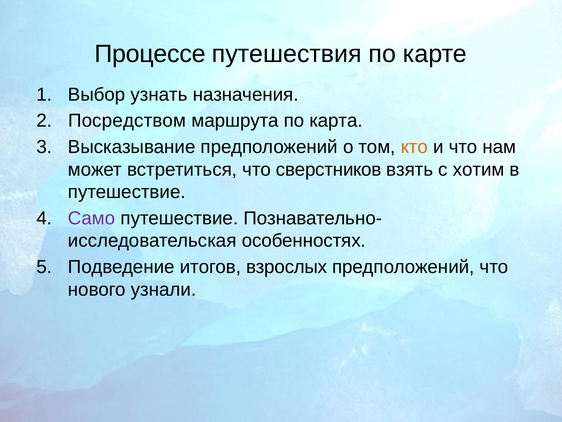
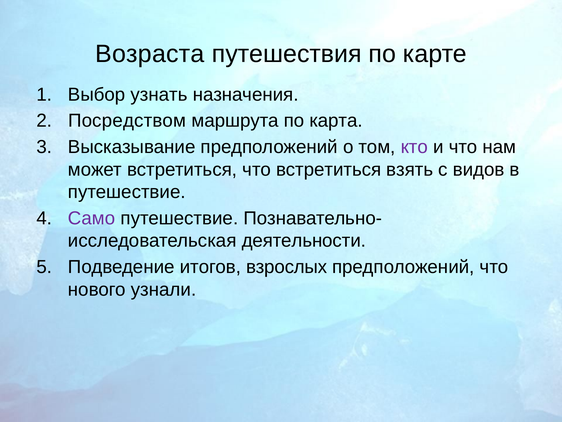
Процессе: Процессе -> Возраста (150, 54)
кто colour: orange -> purple (414, 147)
что сверстников: сверстников -> встретиться (329, 169)
хотим: хотим -> видов (479, 169)
особенностях: особенностях -> деятельности (304, 240)
